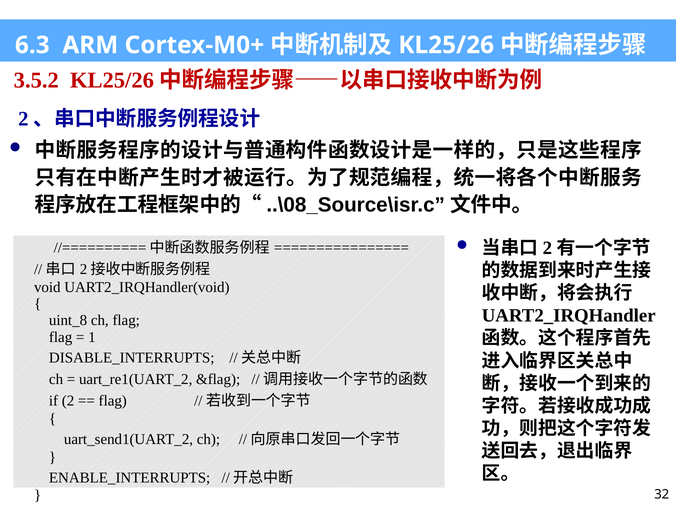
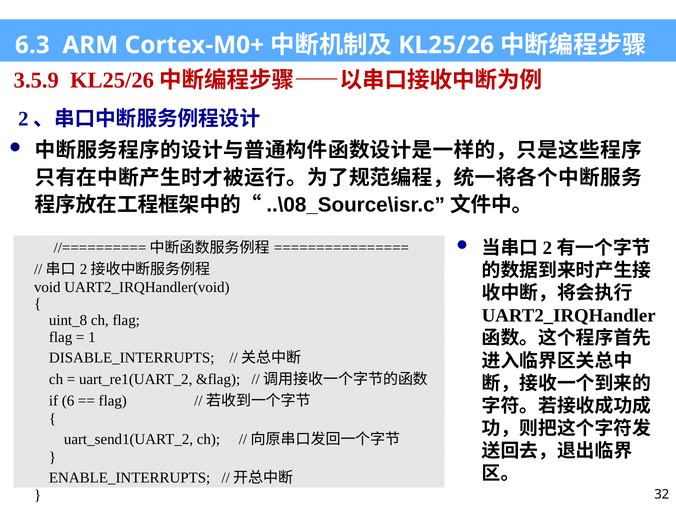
3.5.2: 3.5.2 -> 3.5.9 (36, 80)
2: 2 -> 6 (68, 401)
